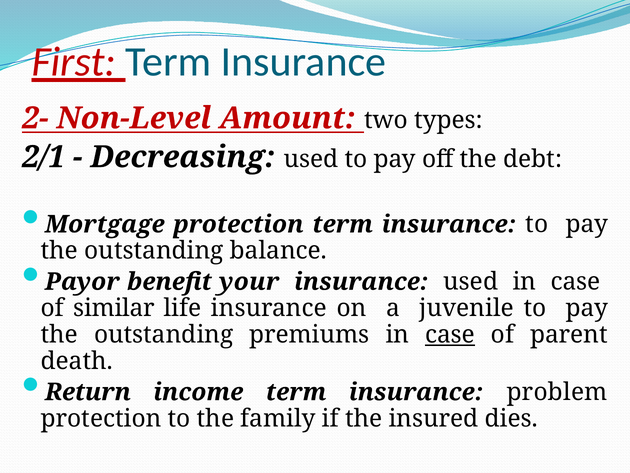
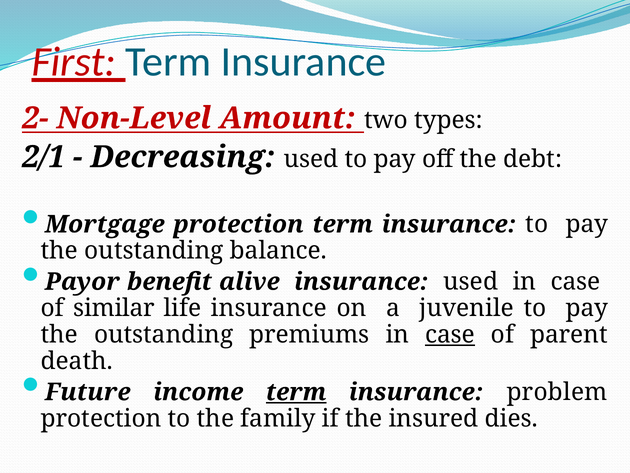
your: your -> alive (249, 281)
Return: Return -> Future (88, 392)
term underline: none -> present (296, 392)
